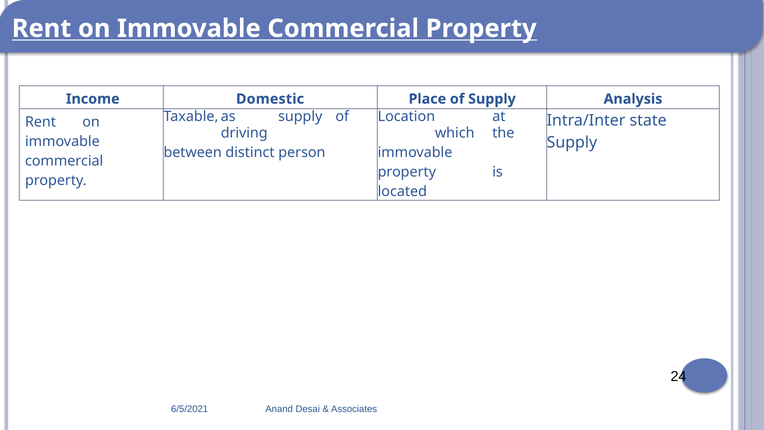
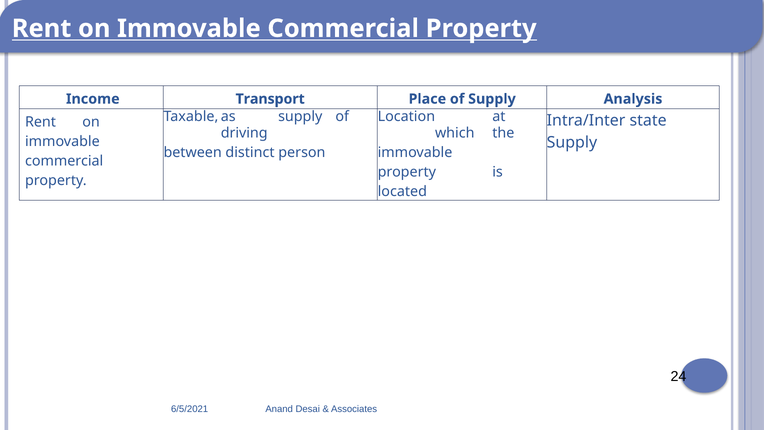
Domestic: Domestic -> Transport (270, 99)
